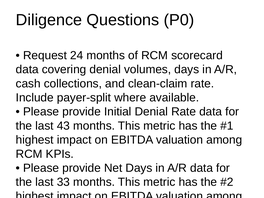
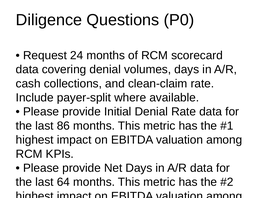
43: 43 -> 86 (63, 126)
33: 33 -> 64 (63, 182)
